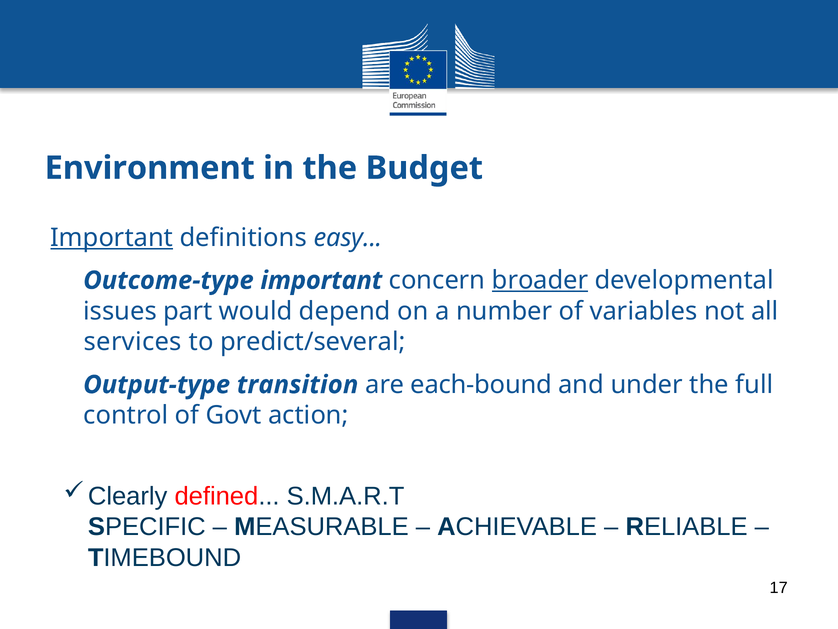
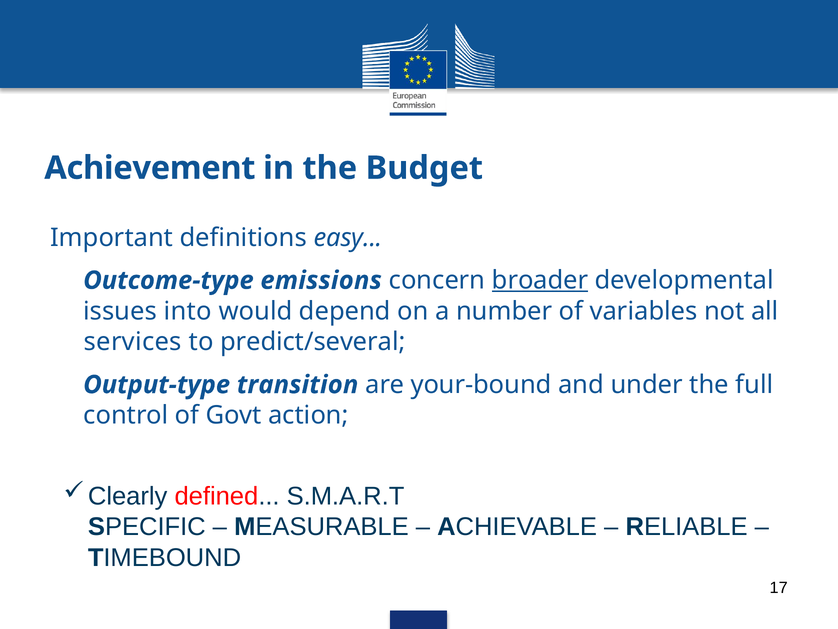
Environment: Environment -> Achievement (150, 168)
Important underline: present -> none (112, 237)
Outcome-type important: important -> emissions (321, 280)
part: part -> into (188, 311)
each-bound: each-bound -> your-bound (481, 384)
